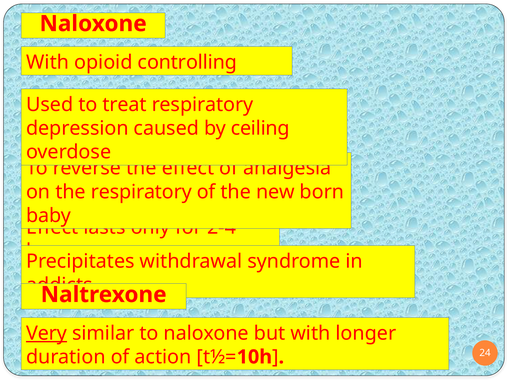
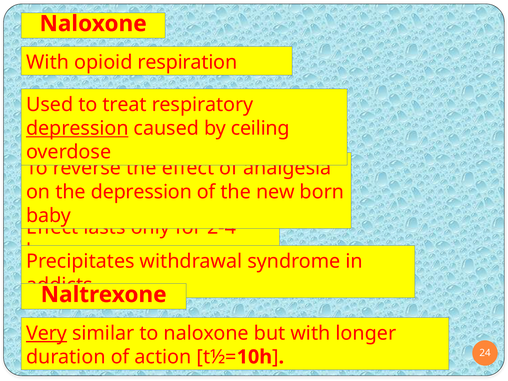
controlling: controlling -> respiration (187, 62)
depression underline: none -> present (77, 128)
the respiratory: respiratory -> depression (141, 192)
